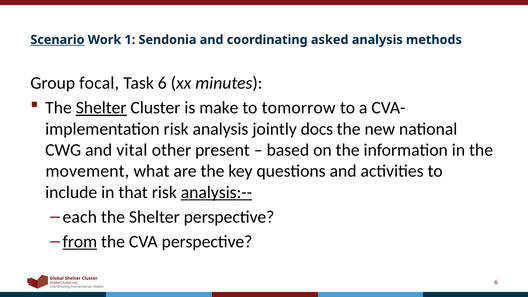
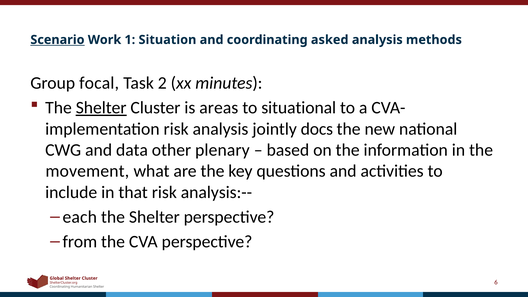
Sendonia: Sendonia -> Situation (167, 40)
Task 6: 6 -> 2 (162, 83)
make: make -> areas (219, 108)
tomorrow: tomorrow -> situational (299, 108)
vital: vital -> data (132, 150)
present: present -> plenary (222, 150)
analysis:-- underline: present -> none (216, 192)
from underline: present -> none (80, 242)
